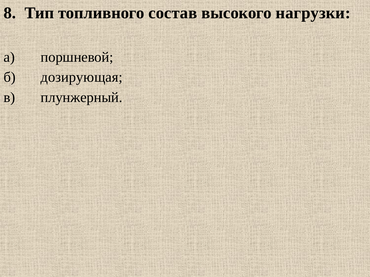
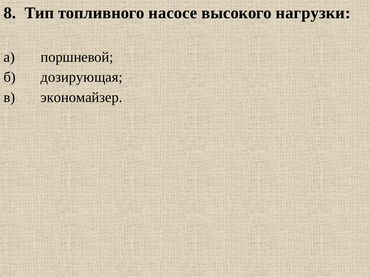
состав: состав -> насосе (173, 13)
плунжерный: плунжерный -> экономайзер (82, 97)
